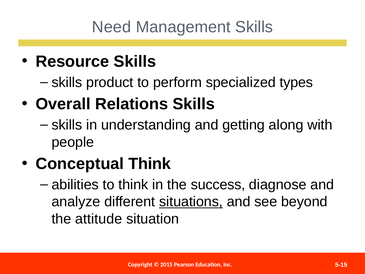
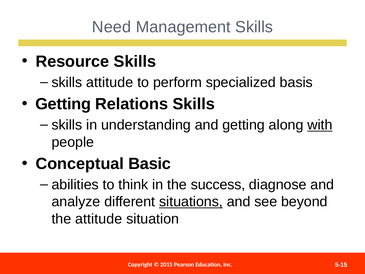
skills product: product -> attitude (110, 82)
types: types -> basis (296, 82)
Overall: Overall -> Getting (63, 104)
with underline: none -> present (320, 125)
Conceptual Think: Think -> Basic (150, 164)
